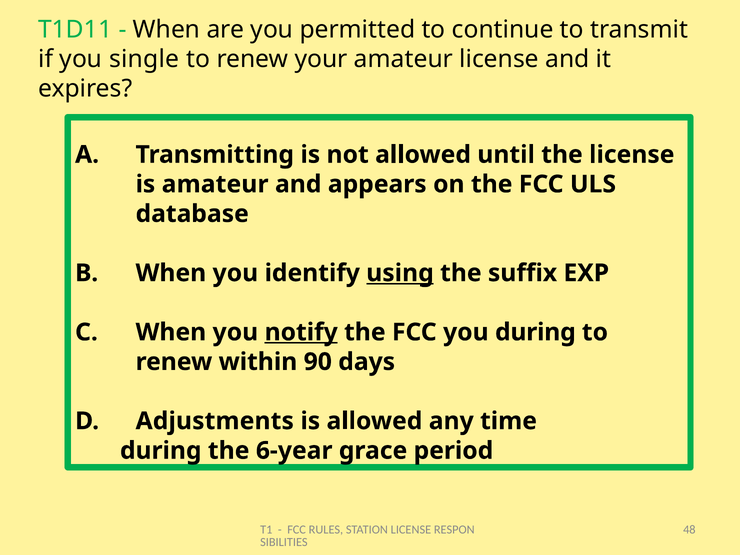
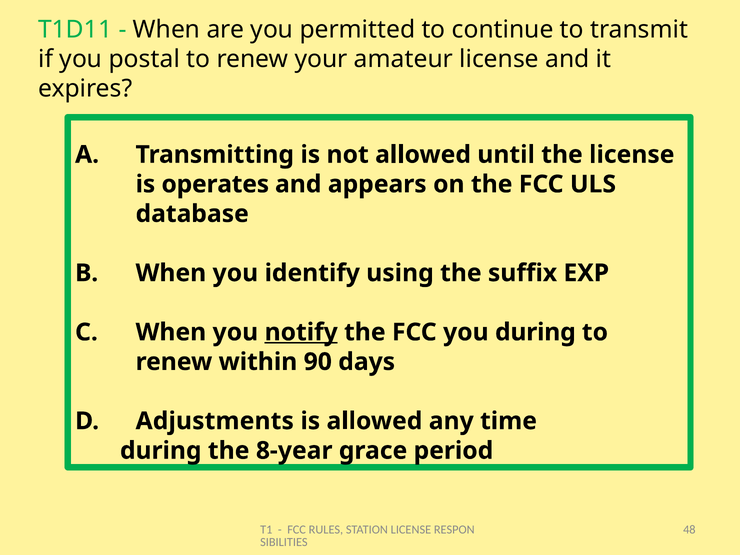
single: single -> postal (144, 59)
is amateur: amateur -> operates (215, 184)
using underline: present -> none (400, 273)
6-year: 6-year -> 8-year (294, 451)
